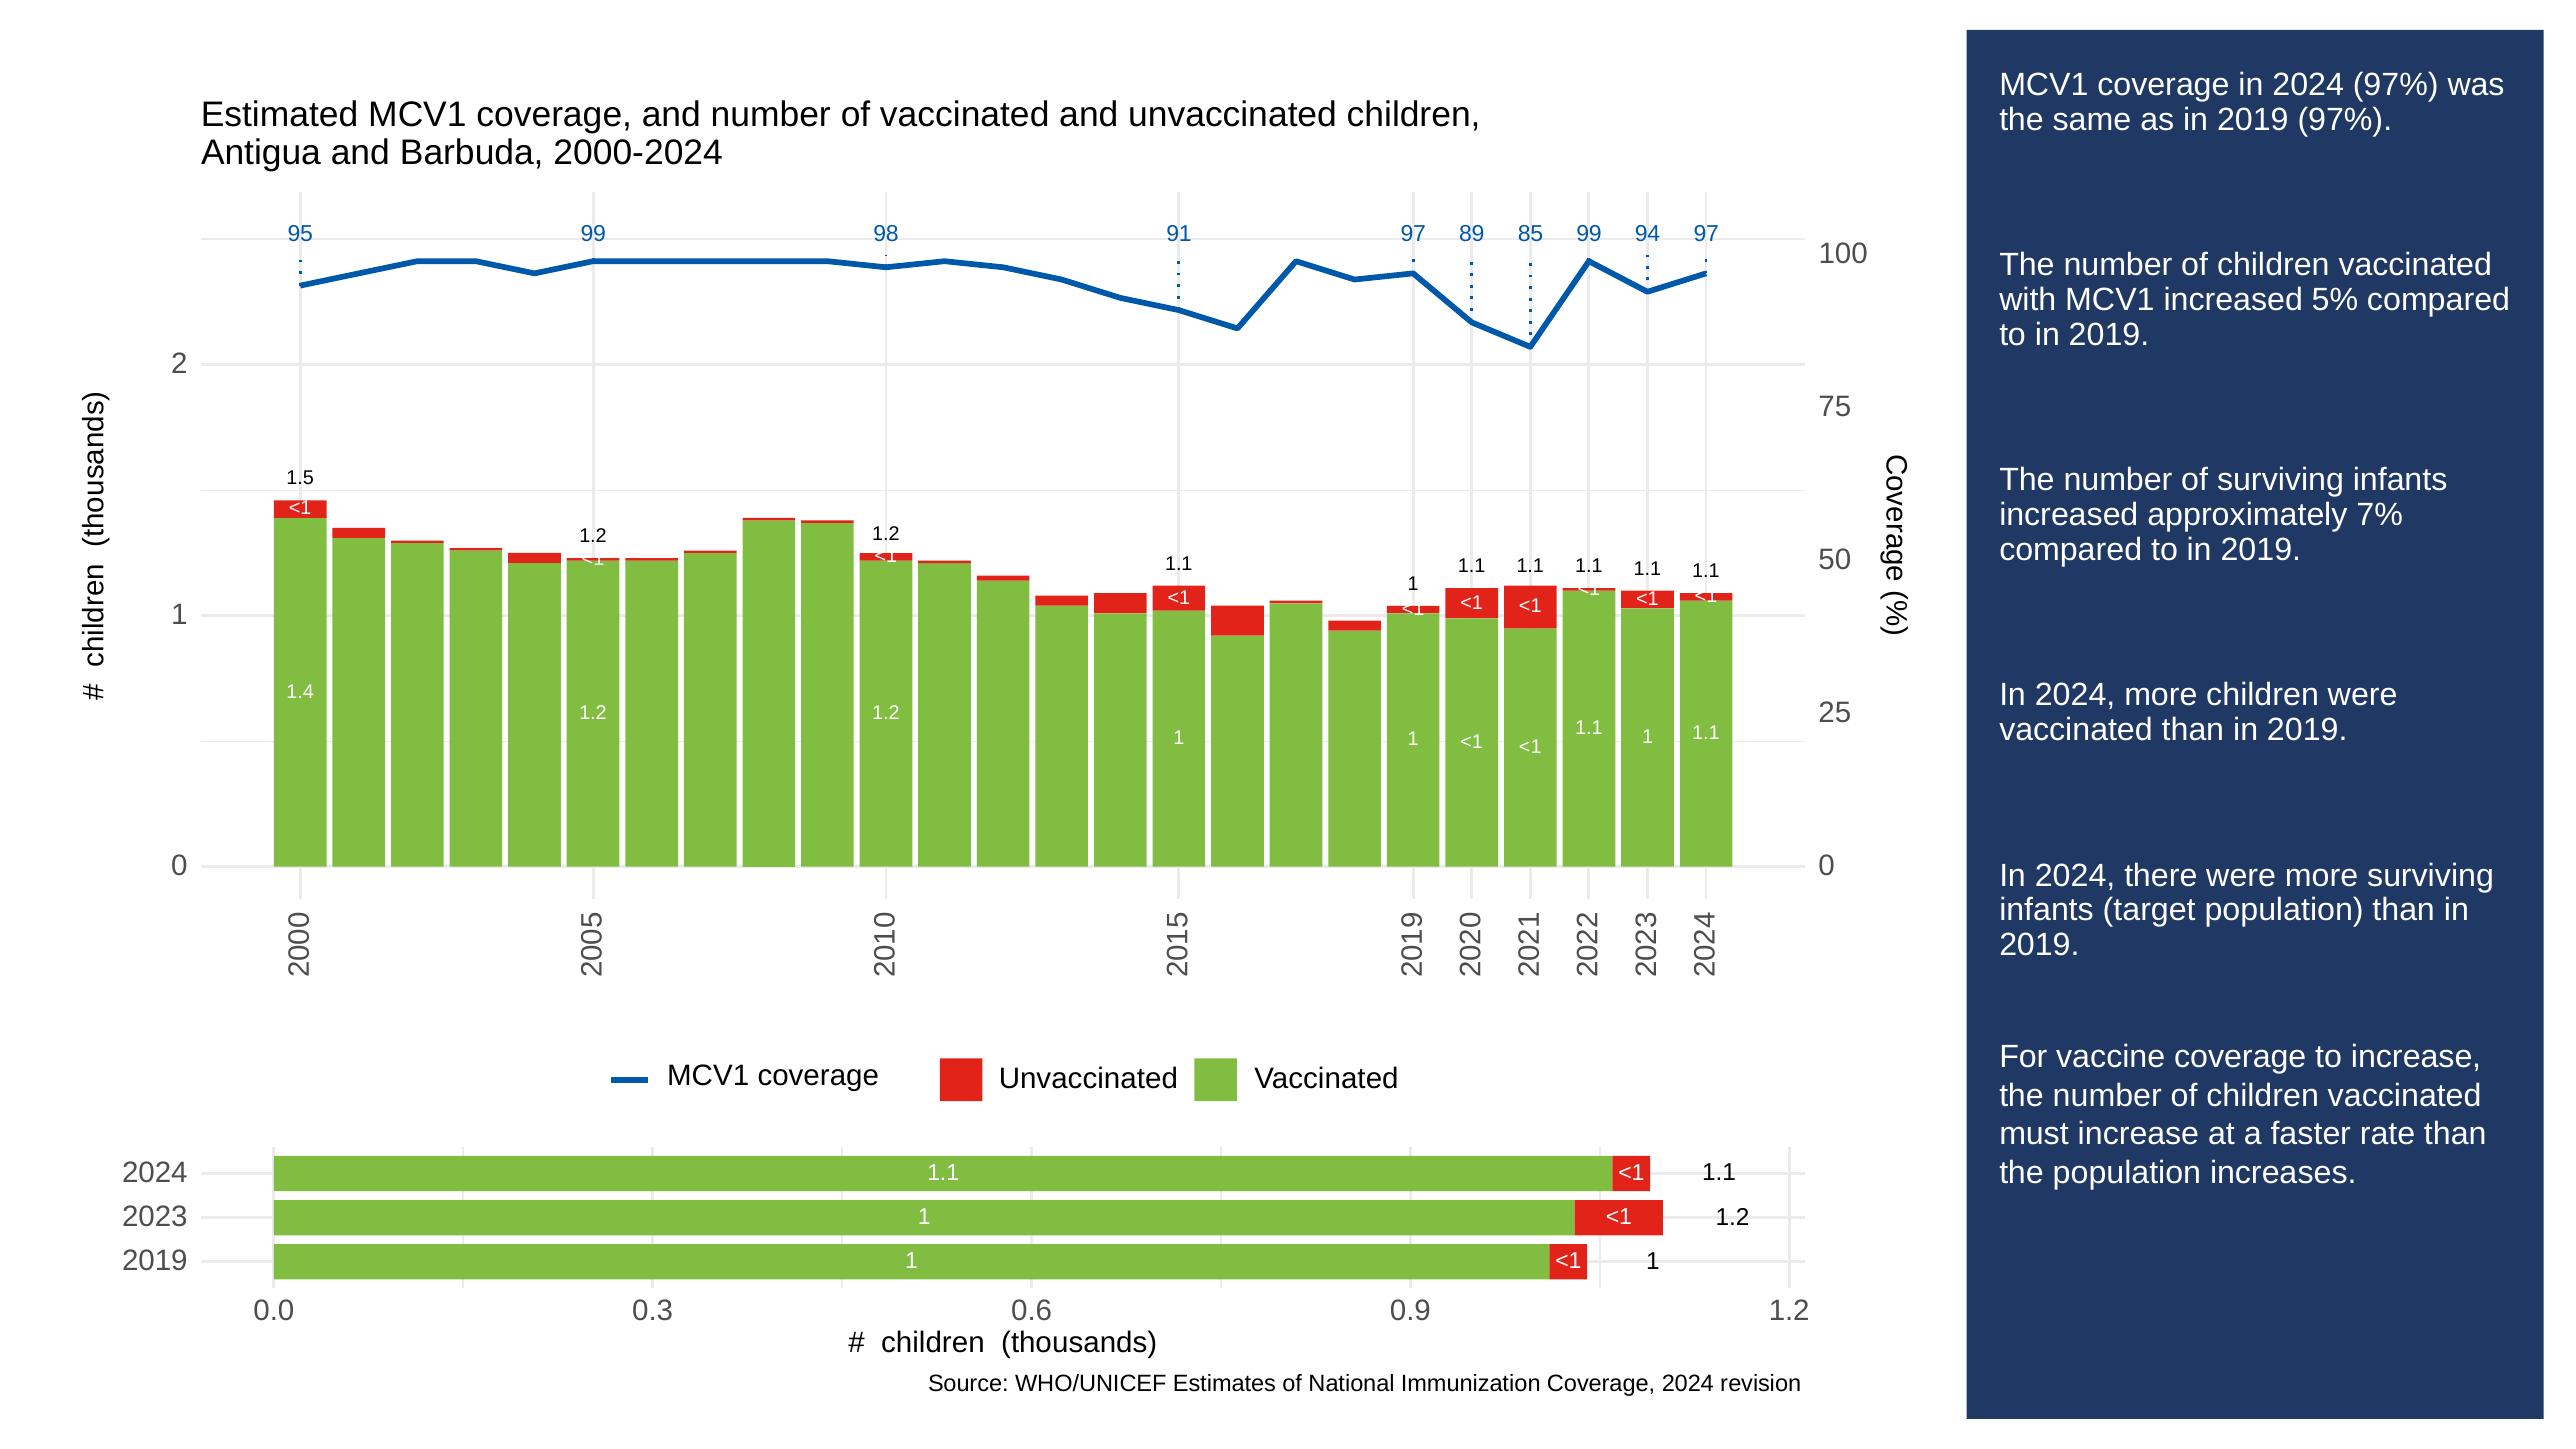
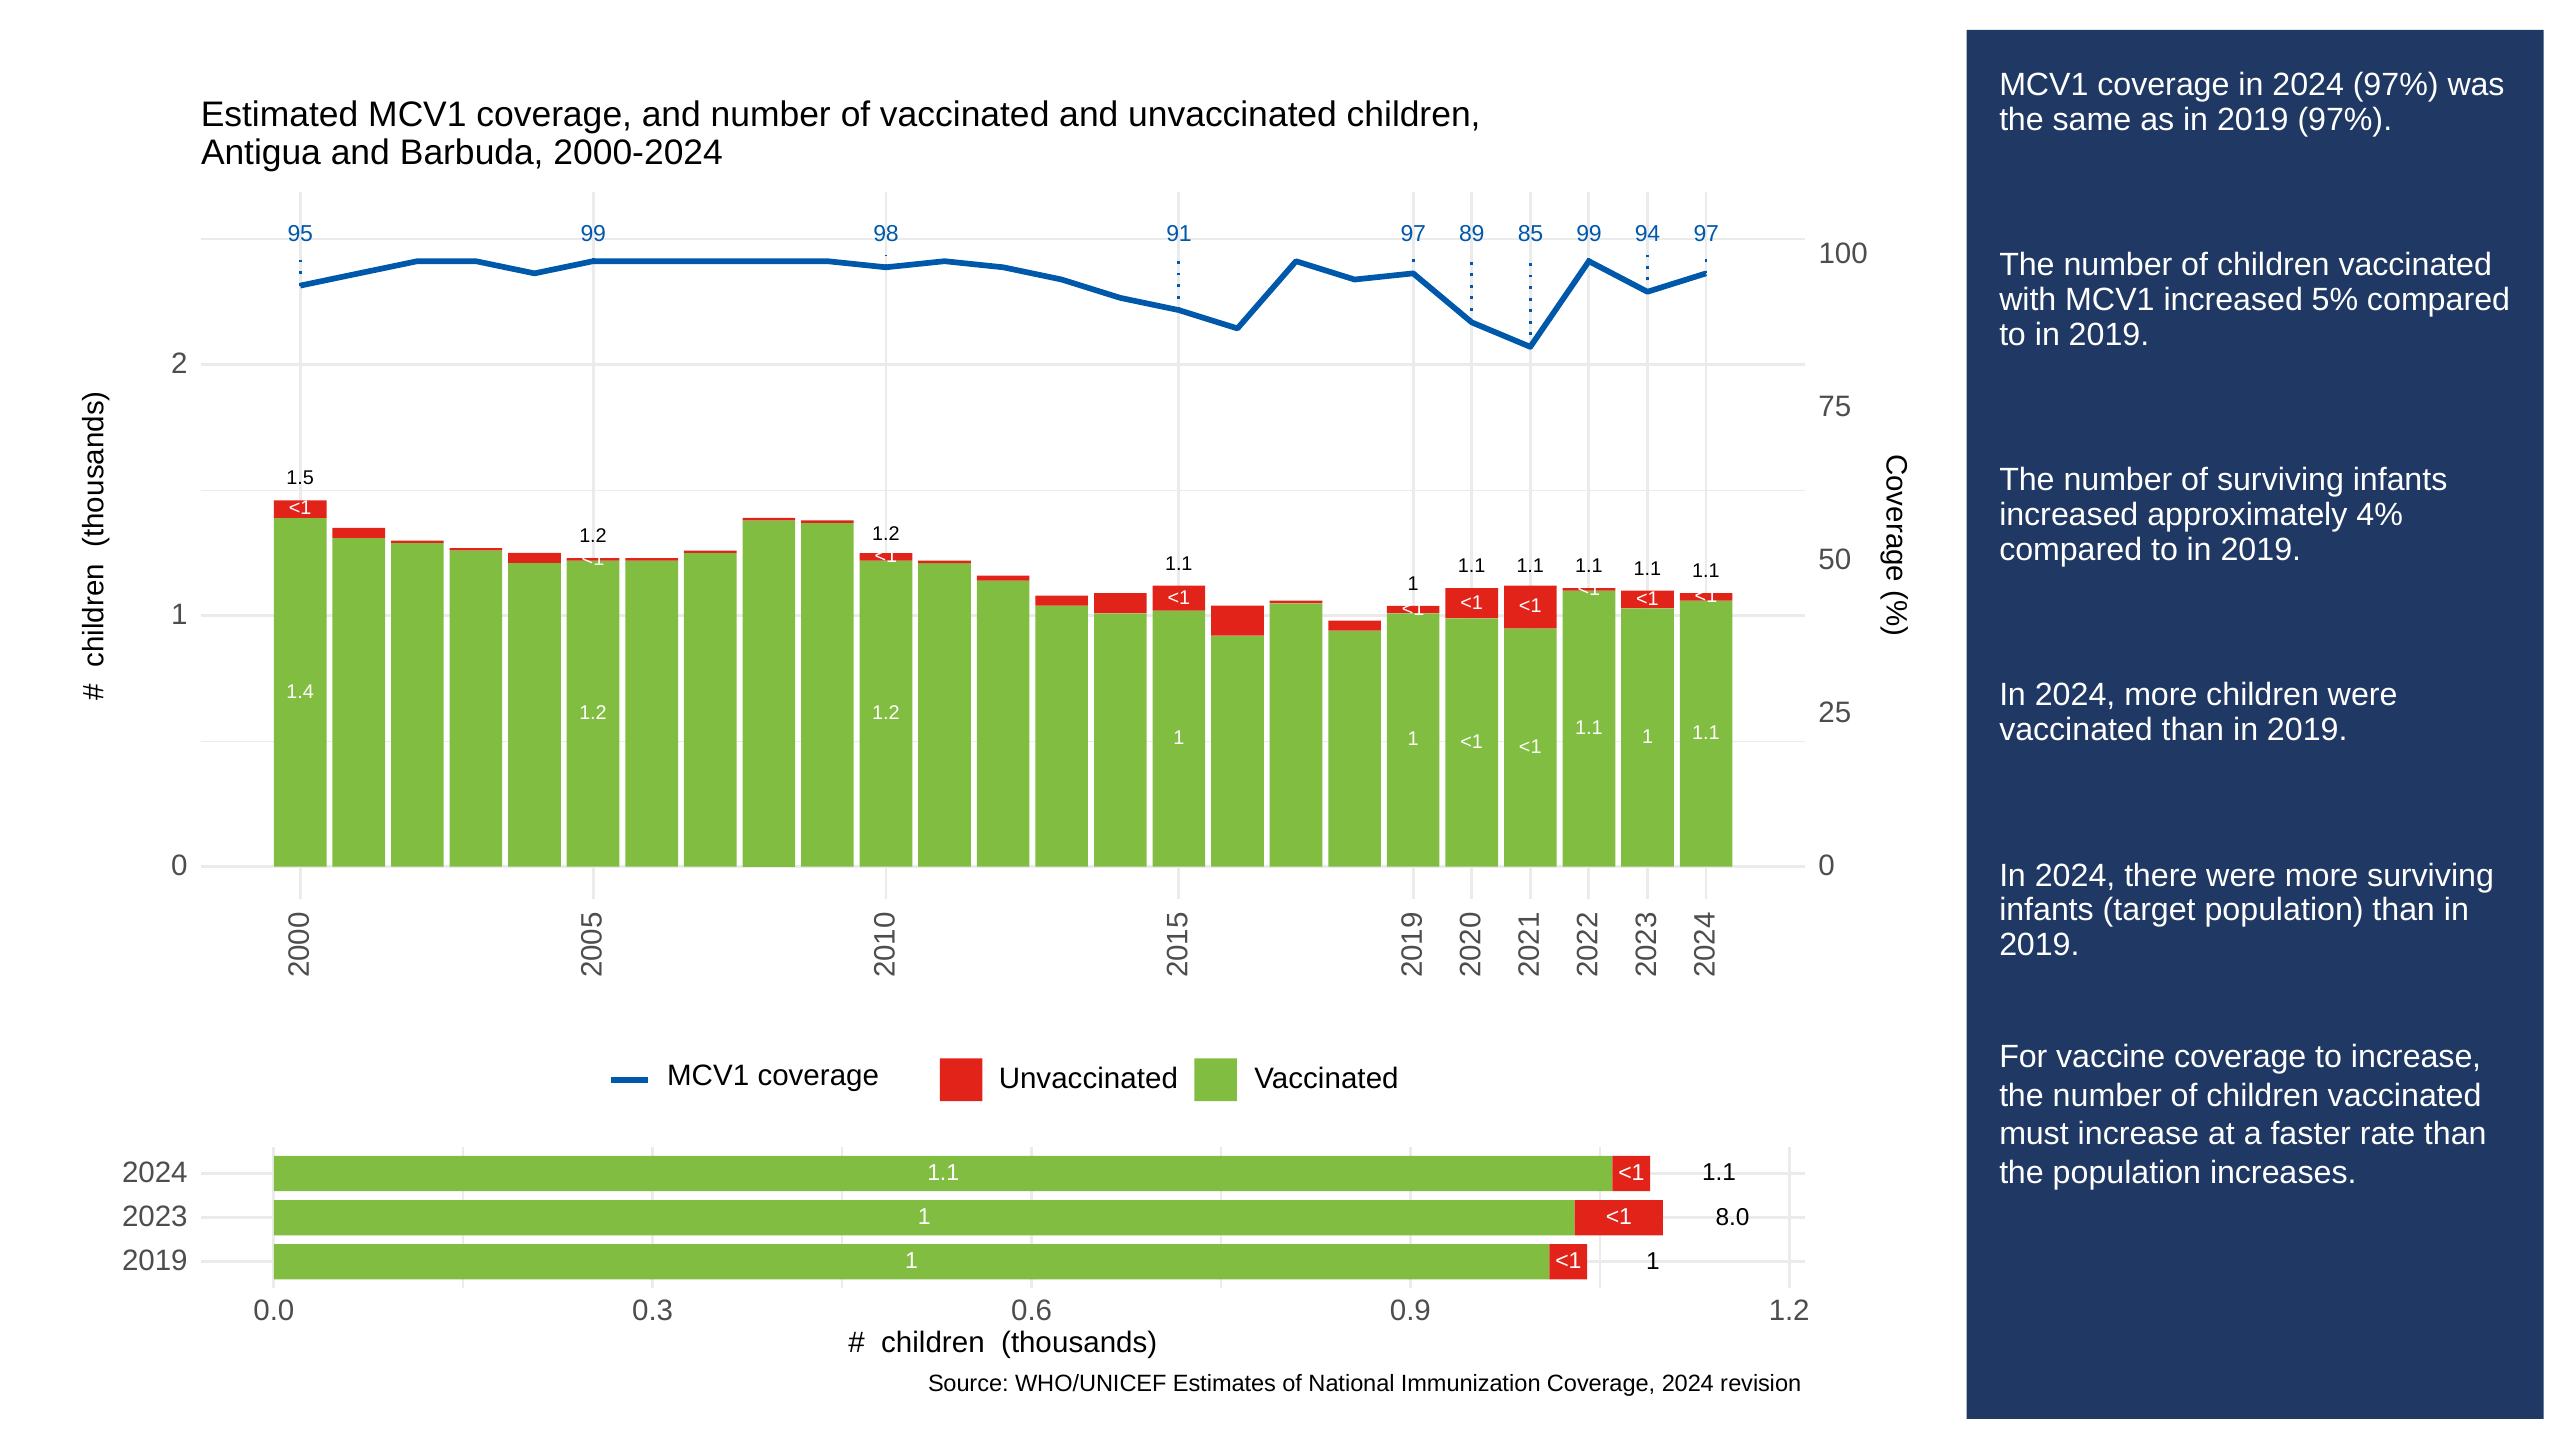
7%: 7% -> 4% (2380, 515)
1.2: 1.2 -> 8.0 (1732, 1217)
